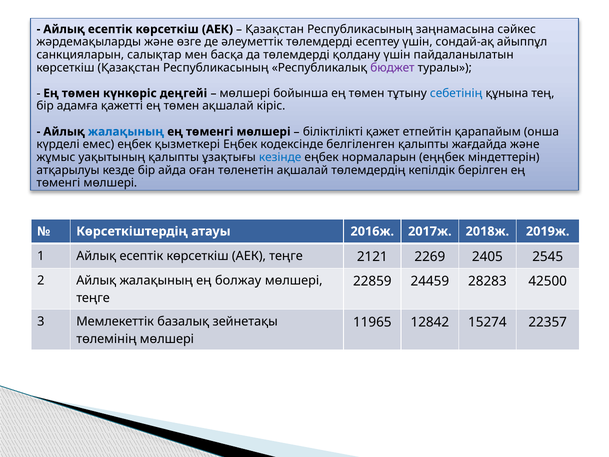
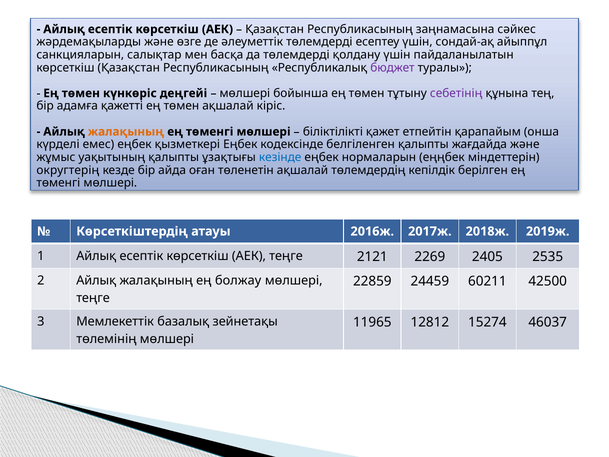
себетінің colour: blue -> purple (456, 93)
жалақының colour: blue -> orange (126, 132)
атқарылуы: атқарылуы -> округтерің (68, 170)
2545: 2545 -> 2535 (548, 256)
28283: 28283 -> 60211 (487, 281)
12842: 12842 -> 12812 (430, 322)
22357: 22357 -> 46037 (548, 322)
